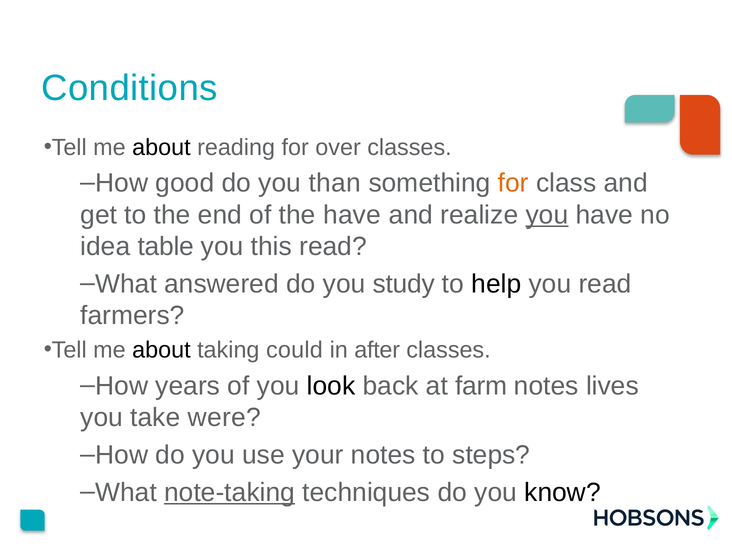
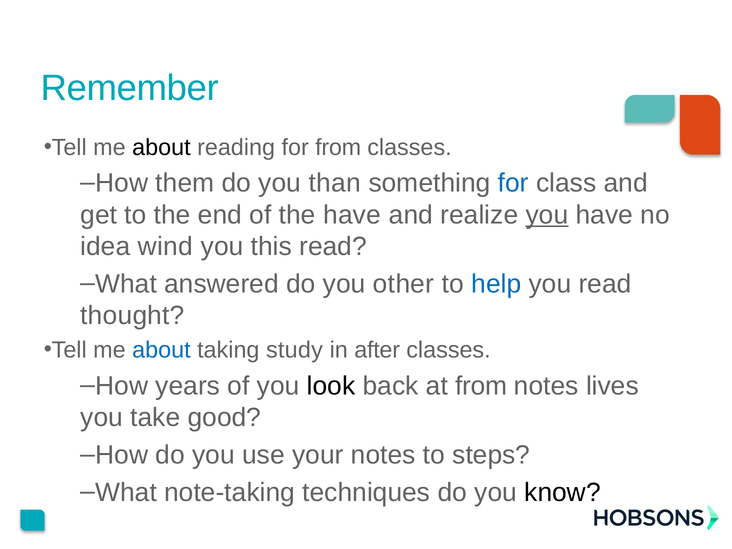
Conditions: Conditions -> Remember (130, 88)
for over: over -> from (338, 147)
good: good -> them (185, 183)
for colour: orange -> blue (513, 183)
table: table -> wind (165, 247)
study: study -> other (404, 284)
help colour: black -> blue (496, 284)
farmers: farmers -> thought (132, 316)
about colour: black -> blue (161, 350)
could: could -> study (294, 350)
at farm: farm -> from (481, 386)
were: were -> good (224, 418)
note-taking underline: present -> none (230, 492)
